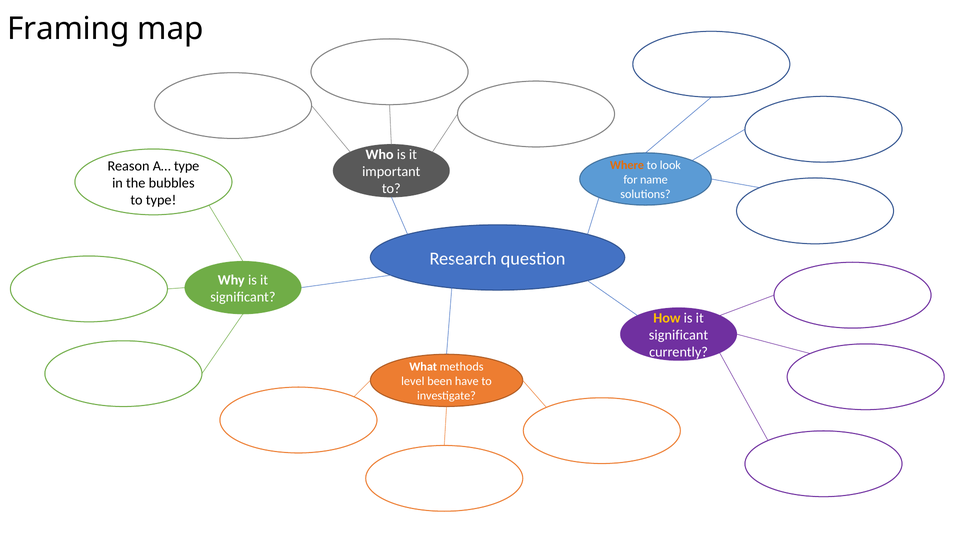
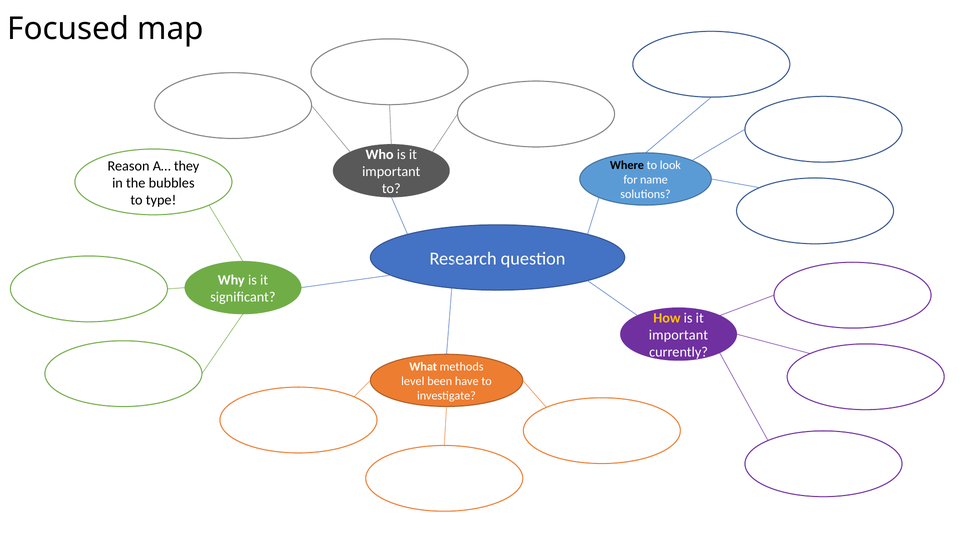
Framing: Framing -> Focused (68, 29)
A… type: type -> they (187, 166)
Where colour: orange -> black (627, 165)
significant: significant -> important (678, 335)
